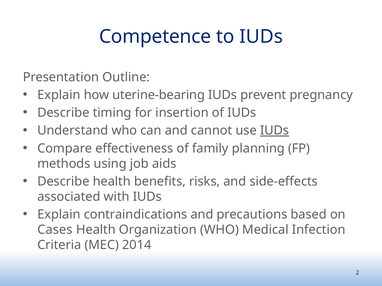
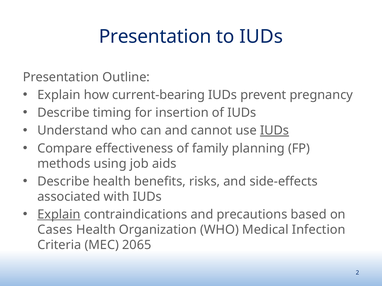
Competence: Competence -> Presentation (155, 37)
uterine-bearing: uterine-bearing -> current-bearing (159, 95)
Explain underline: none -> present (59, 215)
2014: 2014 -> 2065 (137, 245)
